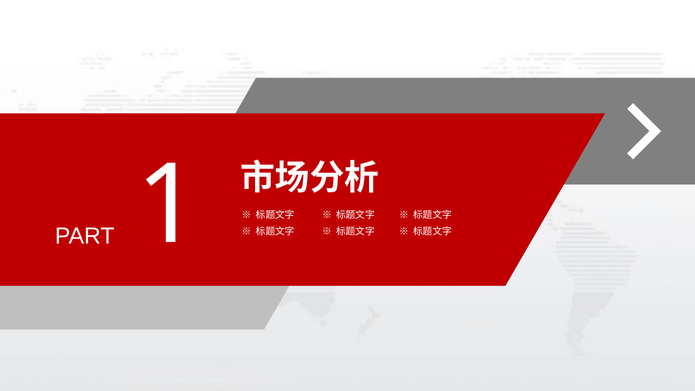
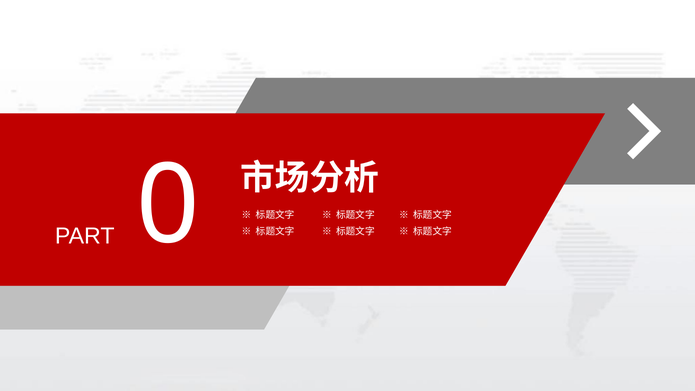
1: 1 -> 0 (168, 206)
